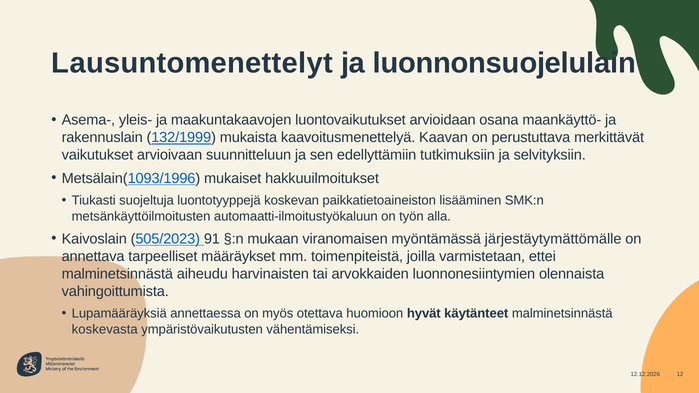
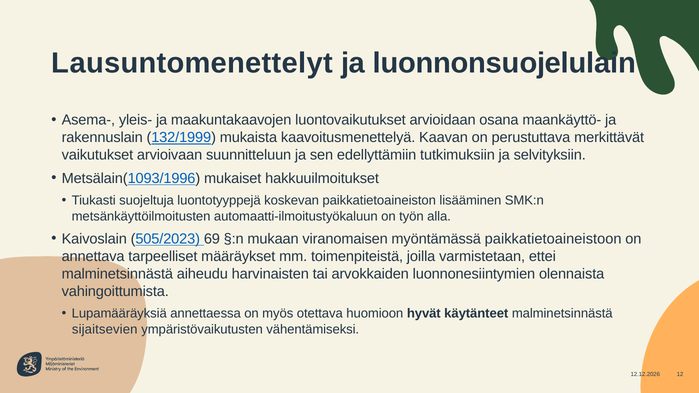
91: 91 -> 69 (212, 239)
järjestäytymättömälle: järjestäytymättömälle -> paikkatietoaineistoon (553, 239)
koskevasta: koskevasta -> sijaitsevien (105, 329)
